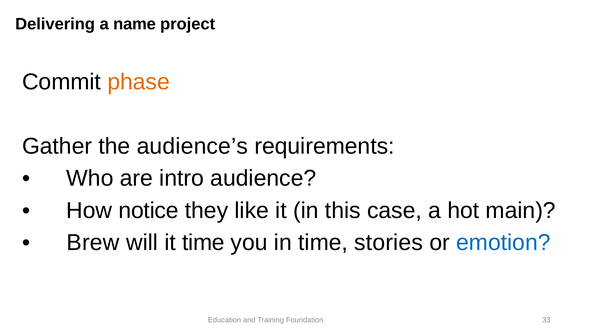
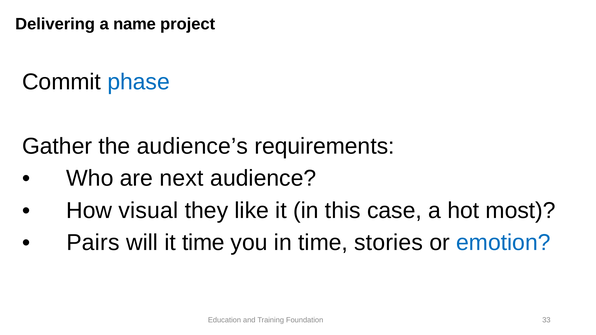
phase colour: orange -> blue (139, 82)
intro: intro -> next (182, 178)
notice: notice -> visual (148, 211)
main: main -> most (521, 211)
Brew: Brew -> Pairs (93, 243)
